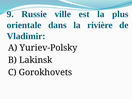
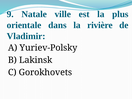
Russie: Russie -> Natale (34, 14)
